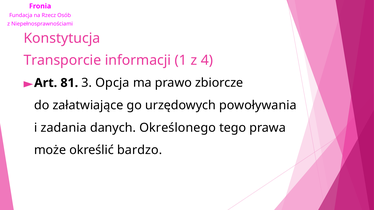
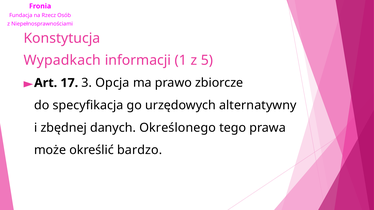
Transporcie: Transporcie -> Wypadkach (62, 60)
4: 4 -> 5 (207, 60)
81: 81 -> 17 (69, 83)
załatwiające: załatwiające -> specyfikacja (88, 105)
powoływania: powoływania -> alternatywny (258, 105)
zadania: zadania -> zbędnej (64, 128)
